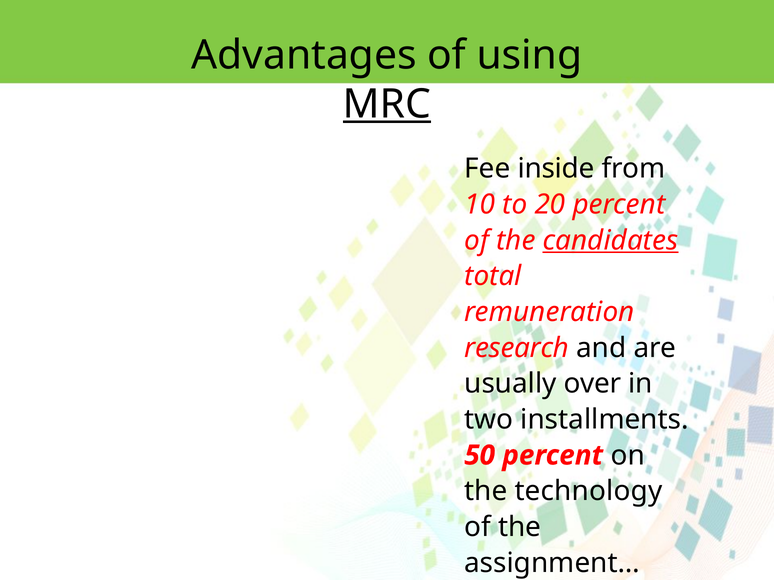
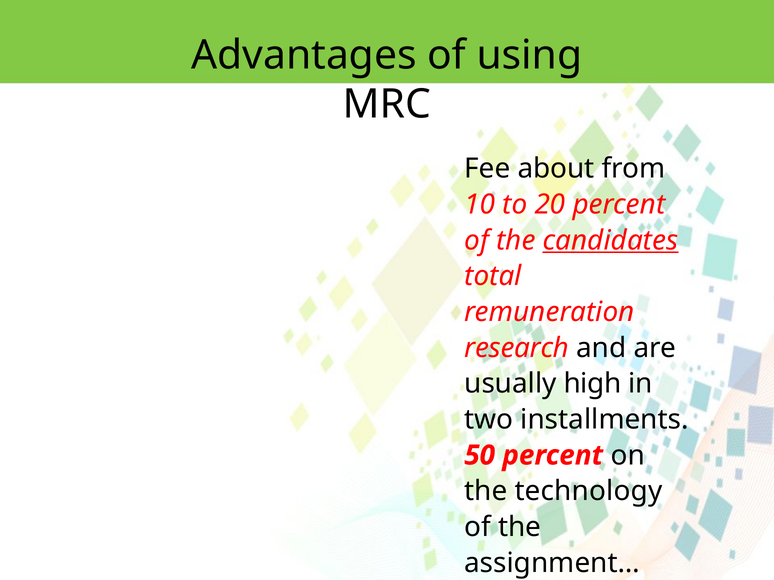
MRC underline: present -> none (387, 104)
inside: inside -> about (556, 169)
over: over -> high (593, 384)
